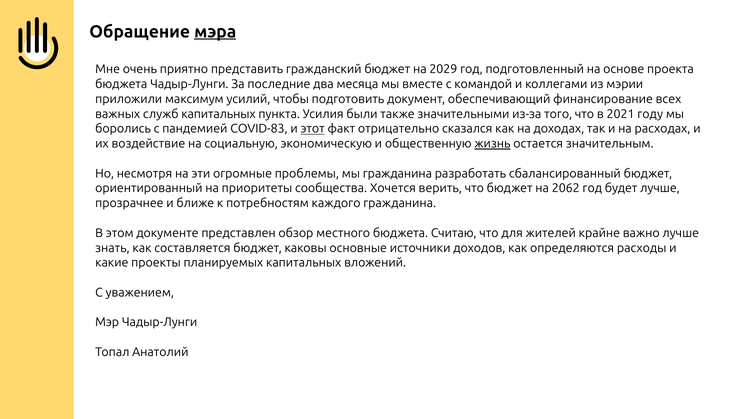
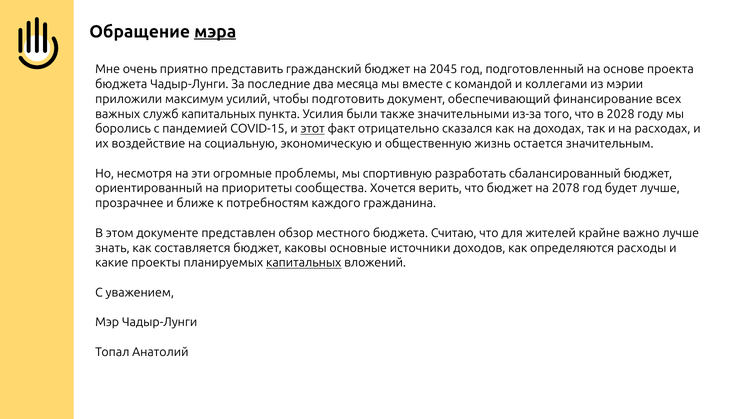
2029: 2029 -> 2045 (443, 69)
2021: 2021 -> 2028 (621, 114)
COVID-83: COVID-83 -> COVID-15 (259, 129)
жизнь underline: present -> none (492, 144)
мы гражданина: гражданина -> спортивную (397, 174)
2062: 2062 -> 2078 (566, 188)
капитальных underline: none -> present (304, 263)
